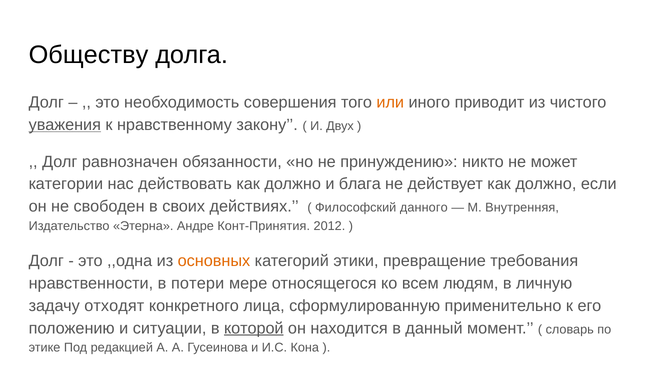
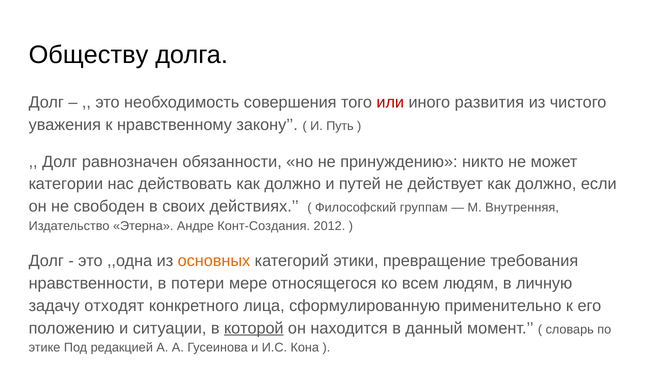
или colour: orange -> red (390, 102)
приводит: приводит -> развития (489, 102)
уважения underline: present -> none (65, 125)
Двух: Двух -> Путь (340, 126)
блага: блага -> путей (360, 184)
данного: данного -> группам (424, 208)
Конт-Принятия: Конт-Принятия -> Конт-Создания (264, 226)
